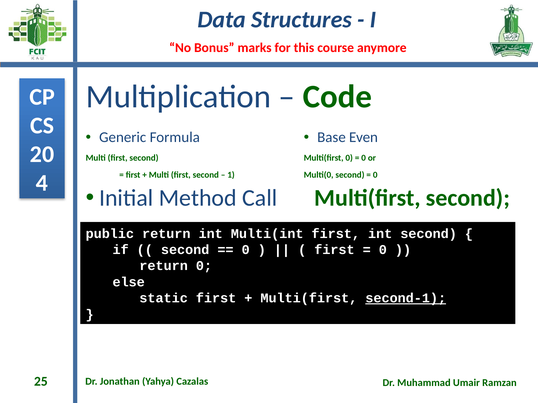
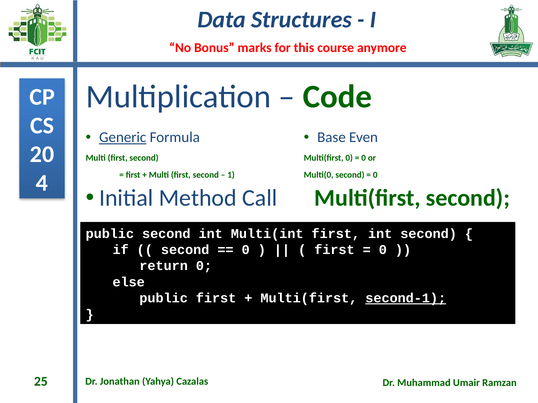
Generic underline: none -> present (123, 138)
public return: return -> second (166, 234)
static: static -> public (164, 298)
